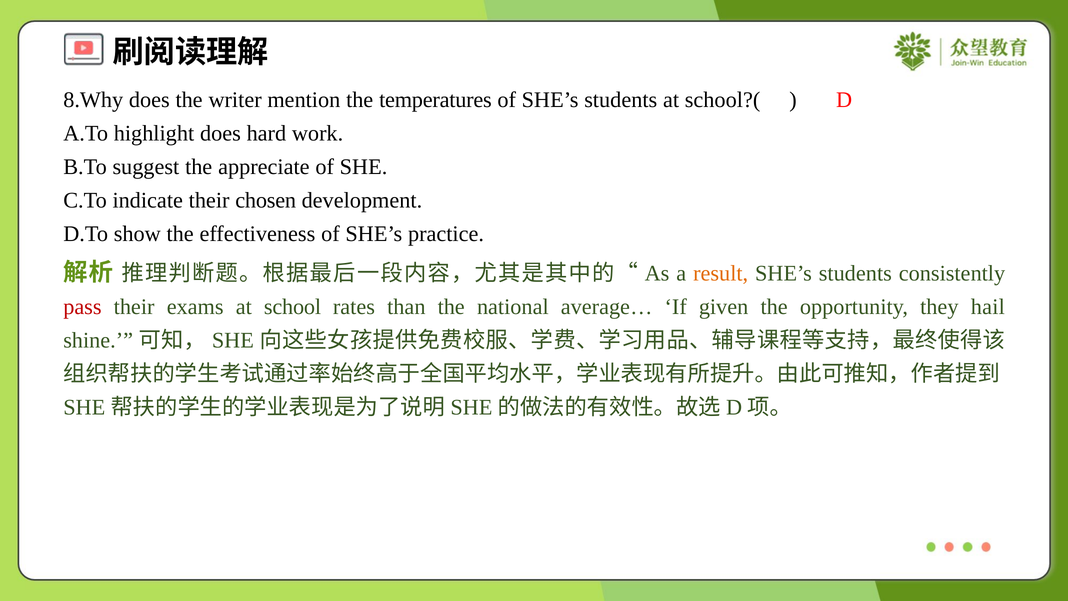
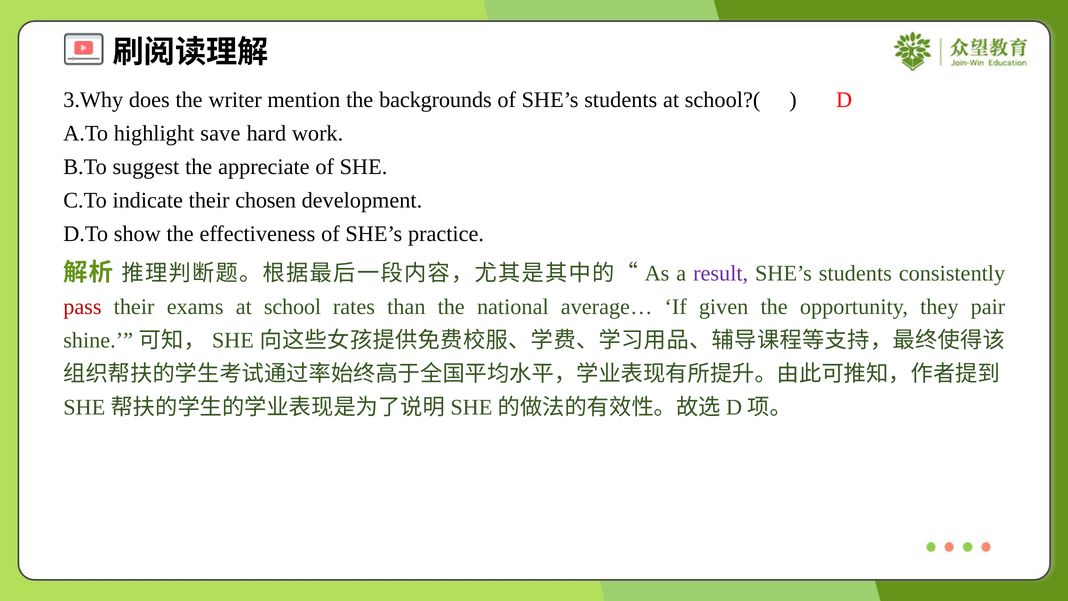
8.Why: 8.Why -> 3.Why (93, 100)
temperatures: temperatures -> backgrounds (435, 100)
highlight does: does -> save (220, 133)
result colour: orange -> purple (721, 273)
hail: hail -> pair (988, 307)
